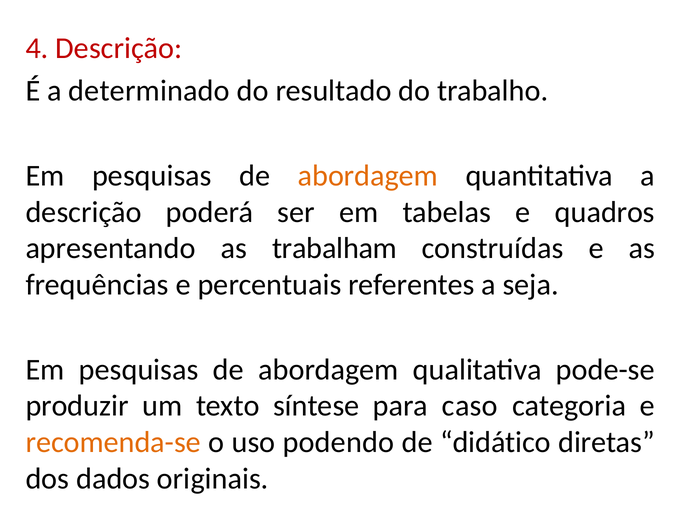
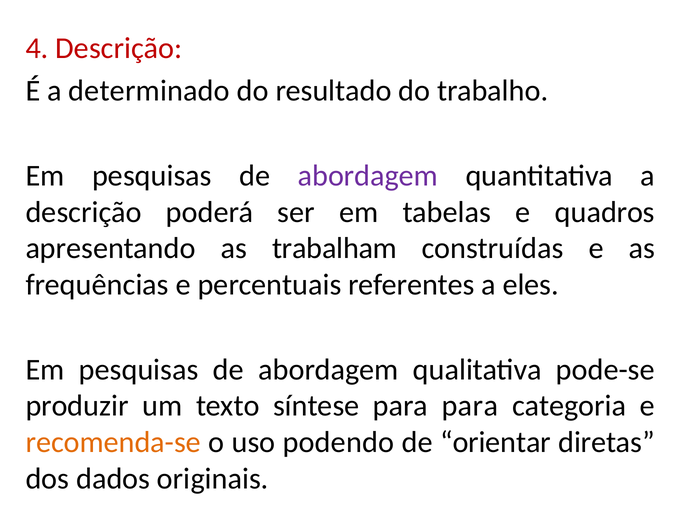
abordagem colour: orange -> purple (368, 176)
seja: seja -> eles (531, 285)
para caso: caso -> para (470, 406)
didático: didático -> orientar (495, 442)
